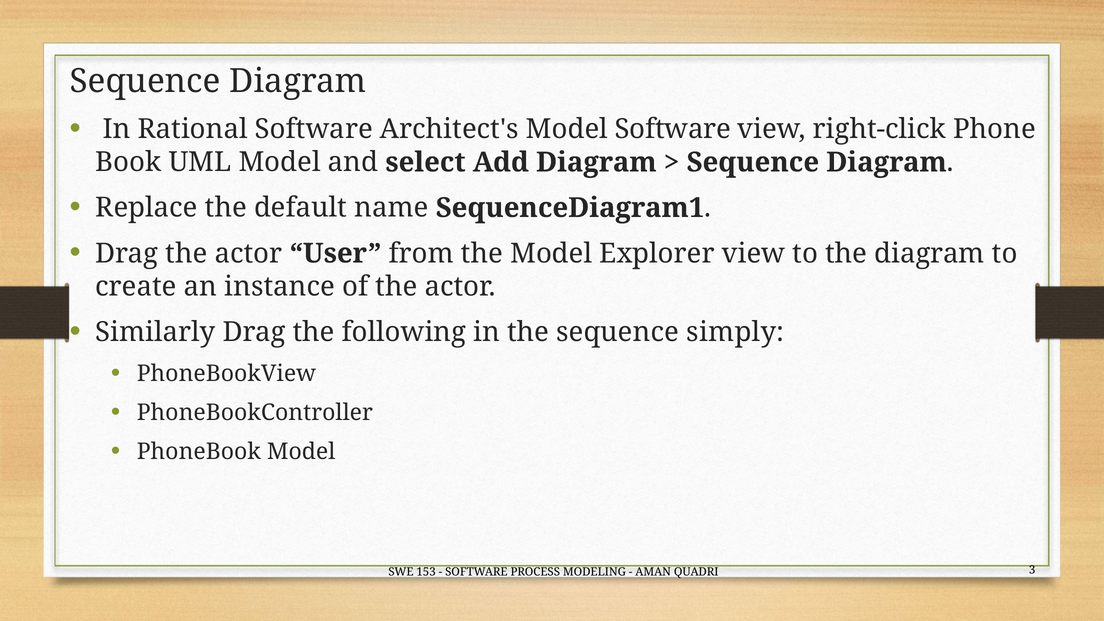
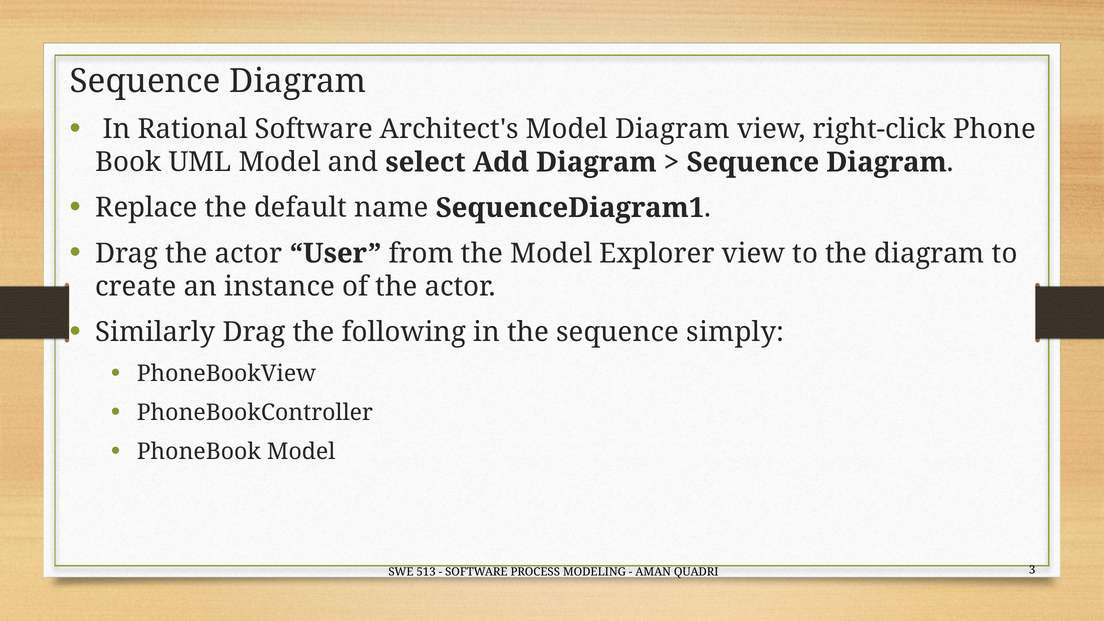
Model Software: Software -> Diagram (673, 129)
153: 153 -> 513 (426, 572)
